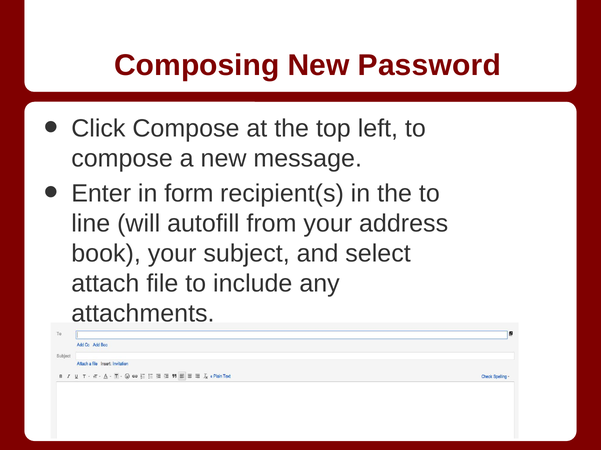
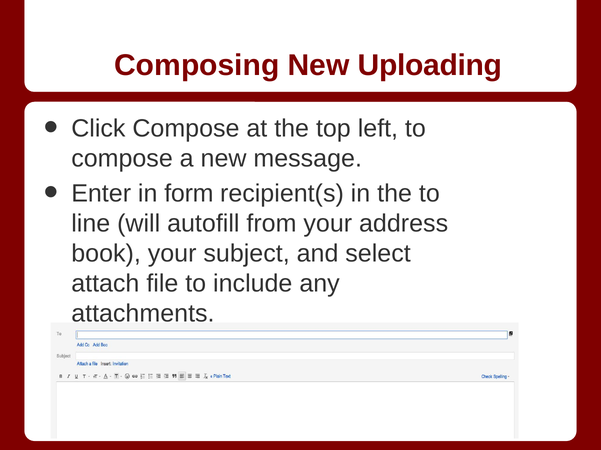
Password: Password -> Uploading (430, 65)
